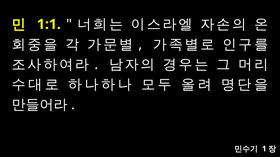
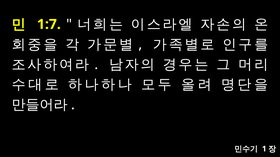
1:1: 1:1 -> 1:7 (49, 24)
